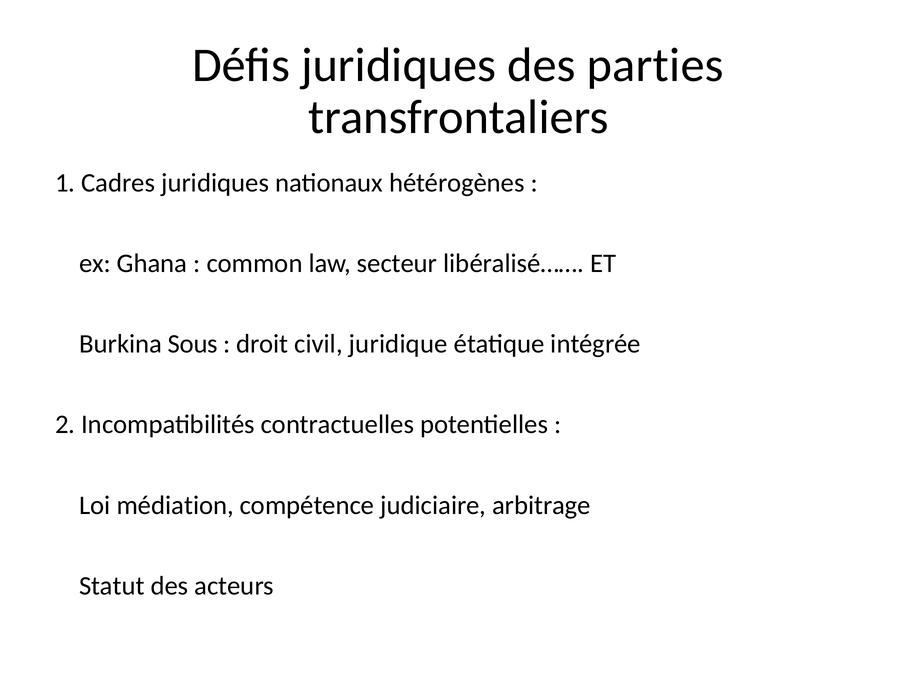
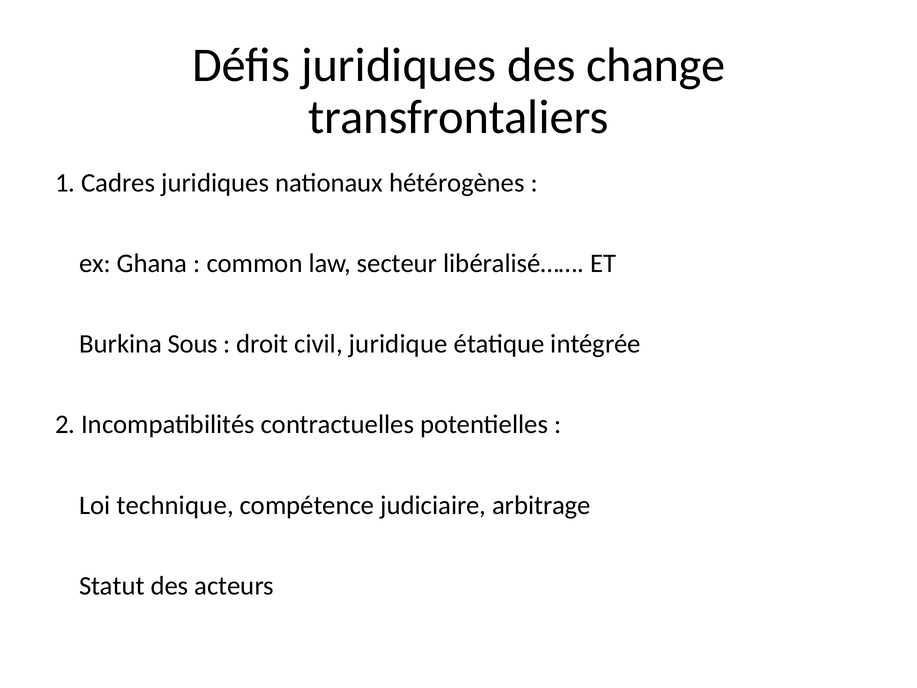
parties: parties -> change (656, 65)
médiation: médiation -> technique (175, 505)
